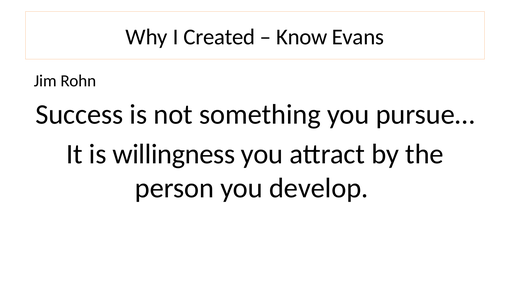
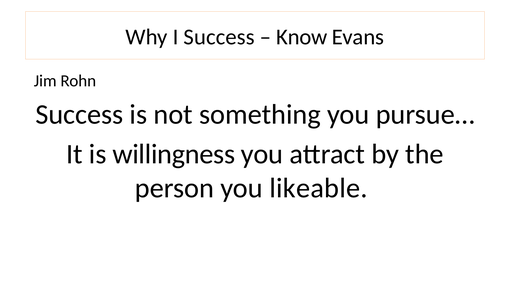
I Created: Created -> Success (219, 37)
develop: develop -> likeable (319, 188)
